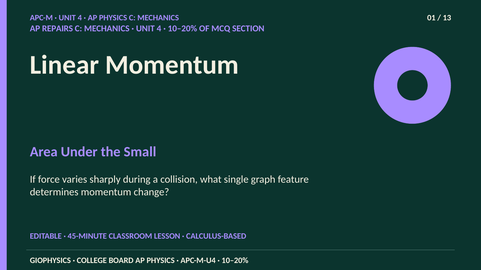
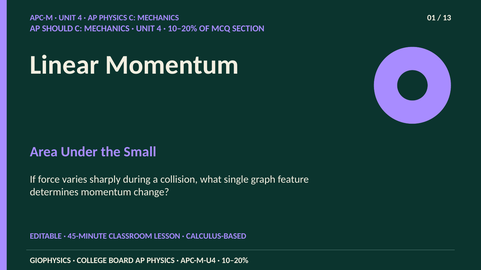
REPAIRS: REPAIRS -> SHOULD (58, 28)
